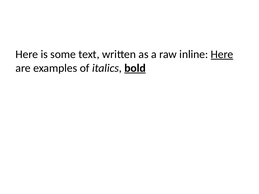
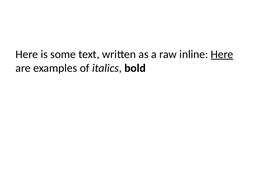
bold underline: present -> none (135, 68)
